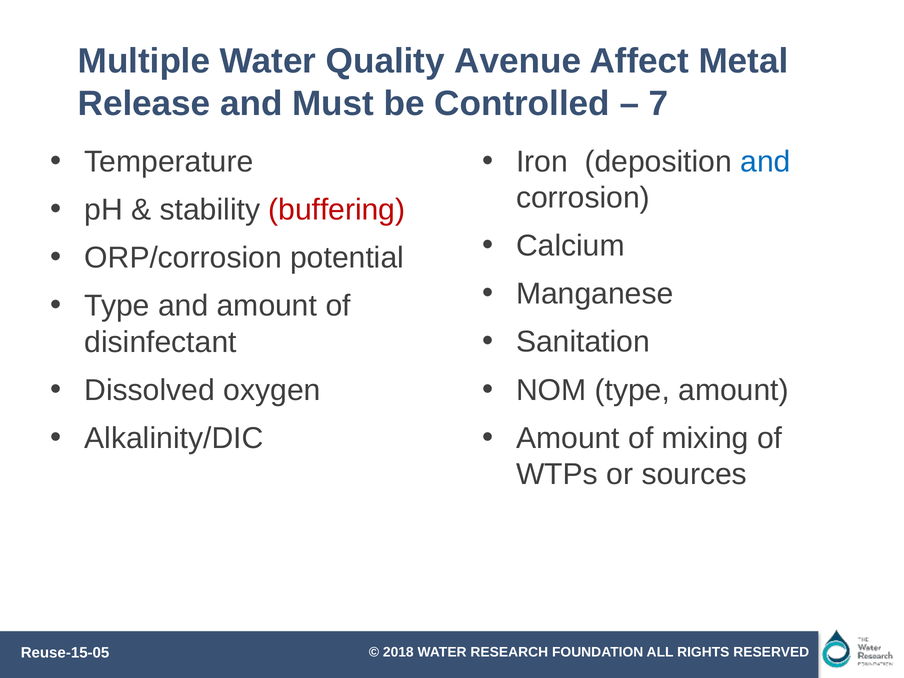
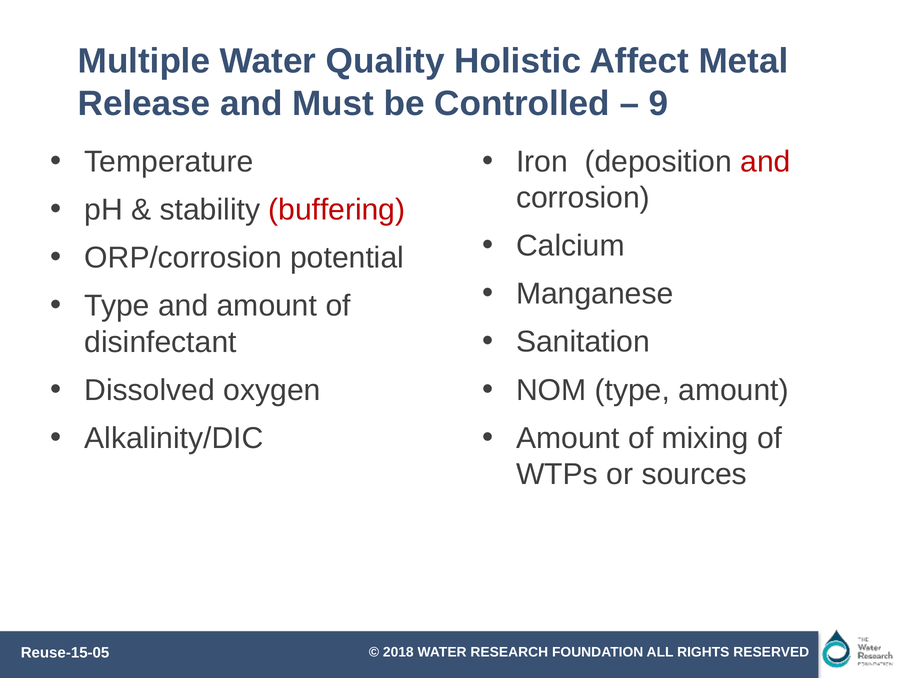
Avenue: Avenue -> Holistic (518, 61)
7: 7 -> 9 (658, 103)
and colour: blue -> red (765, 162)
